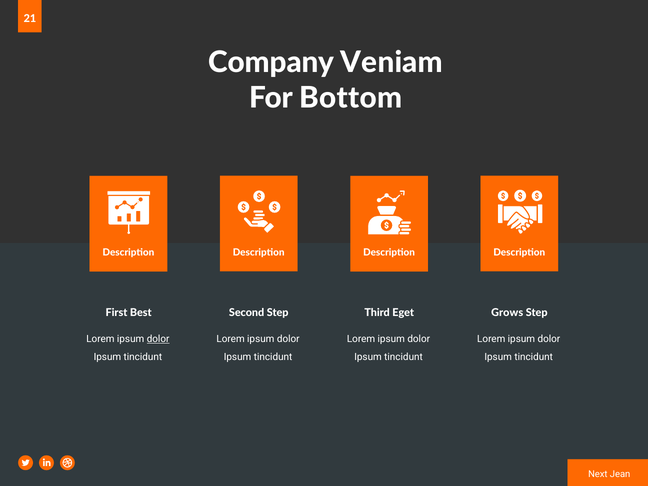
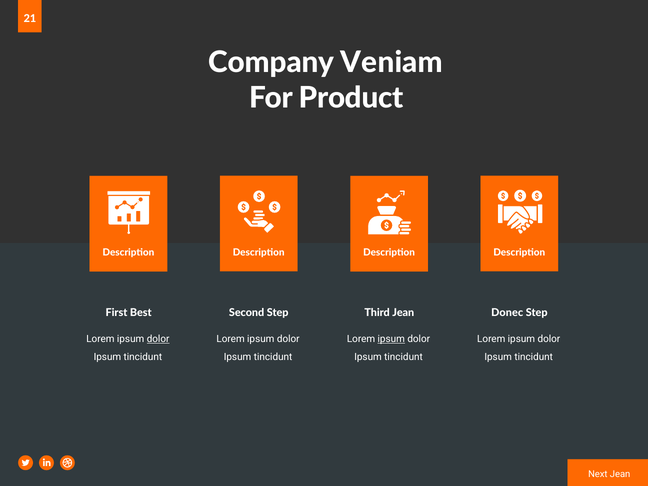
Bottom: Bottom -> Product (351, 98)
Third Eget: Eget -> Jean (403, 313)
Grows: Grows -> Donec (507, 313)
ipsum underline: none -> present (391, 339)
